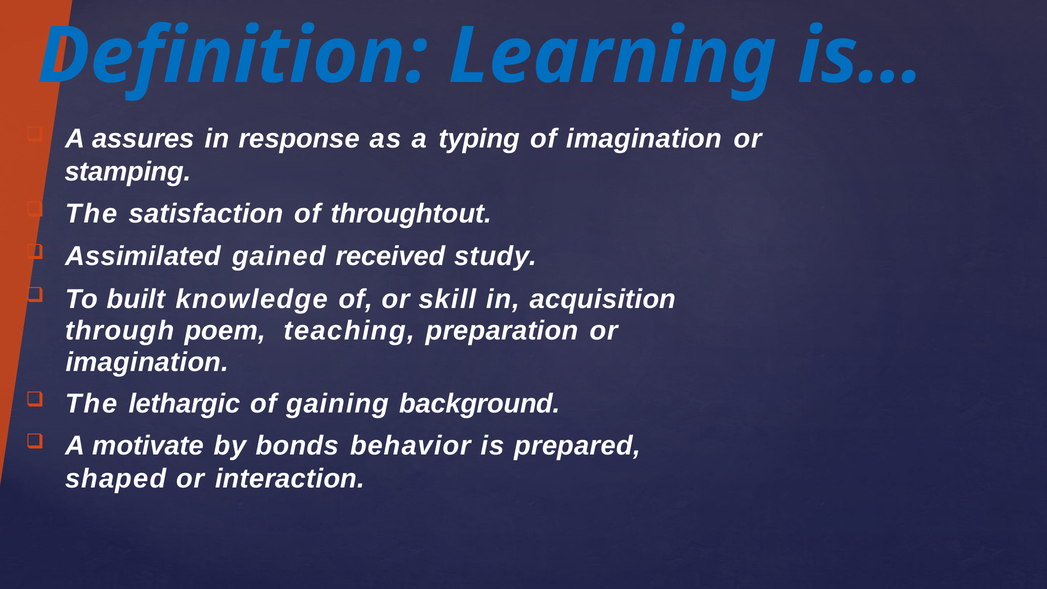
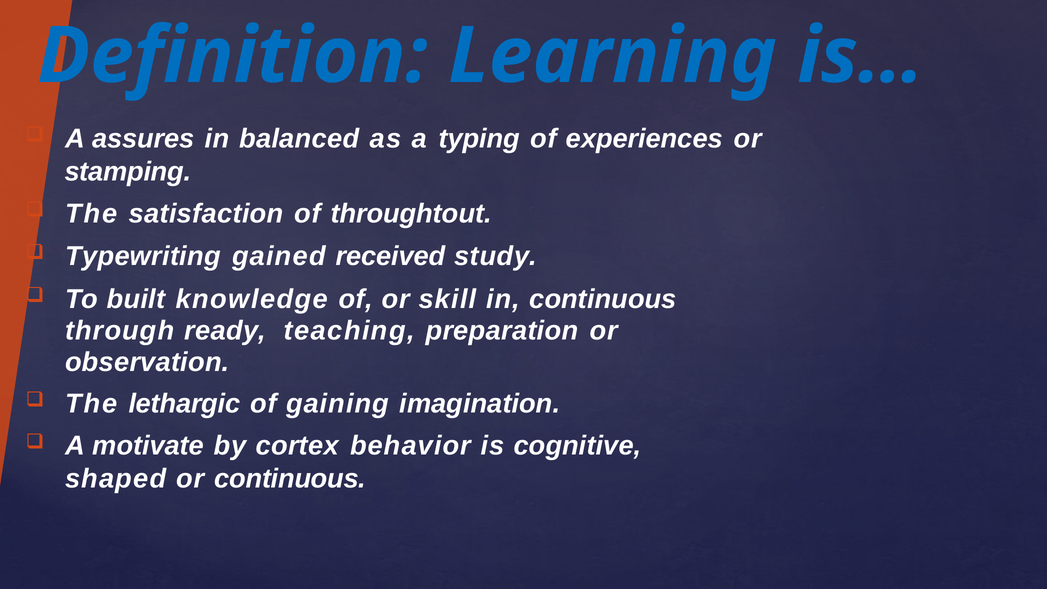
response: response -> balanced (299, 139)
of imagination: imagination -> experiences (644, 139)
Assimilated: Assimilated -> Typewriting (143, 256)
in acquisition: acquisition -> continuous (603, 299)
poem: poem -> ready (225, 331)
imagination: imagination -> observation (147, 362)
background: background -> imagination (480, 404)
bonds: bonds -> cortex (297, 446)
prepared: prepared -> cognitive (578, 446)
or interaction: interaction -> continuous (290, 478)
